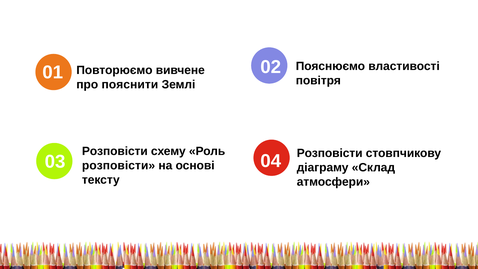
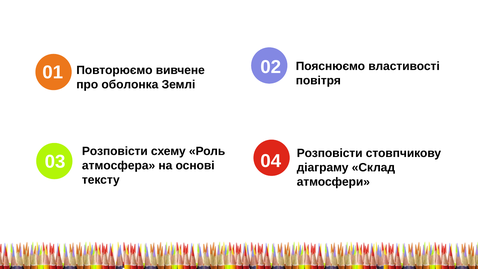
пояснити: пояснити -> оболонка (130, 84)
розповісти: розповісти -> атмосфера (119, 166)
